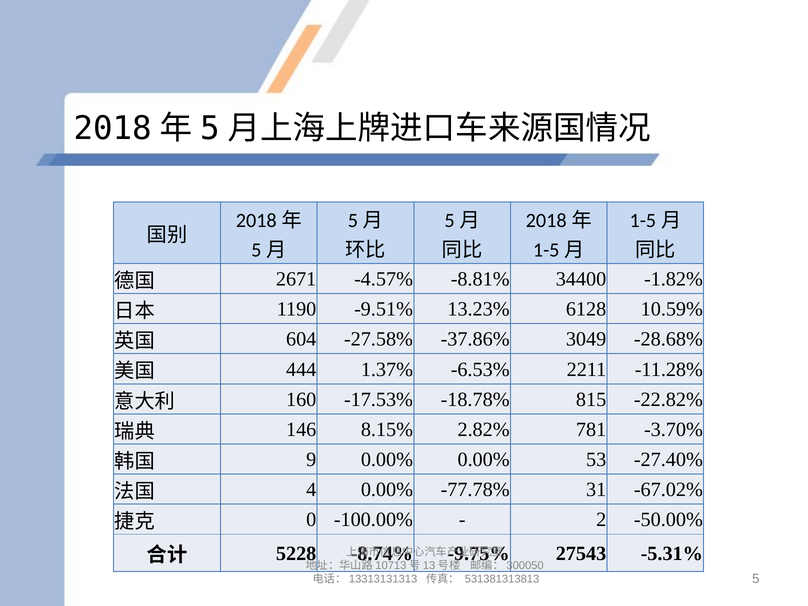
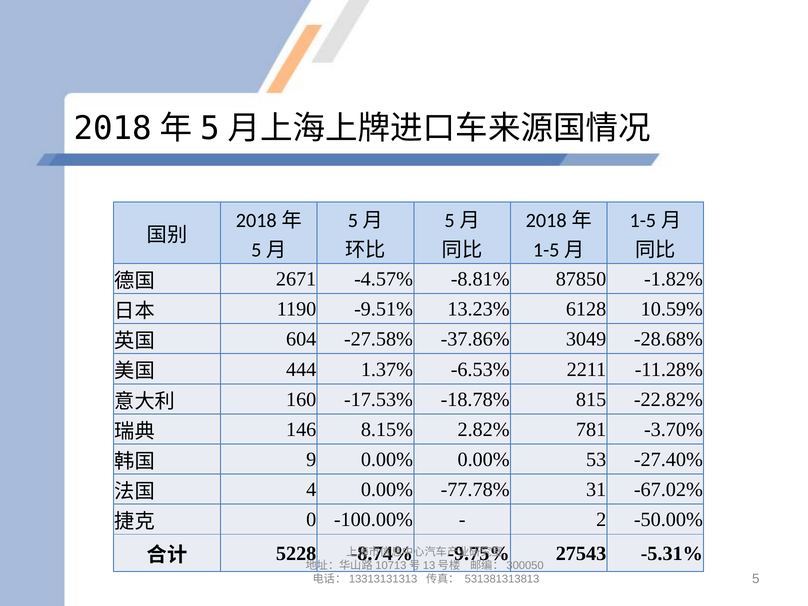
34400: 34400 -> 87850 (581, 279)
